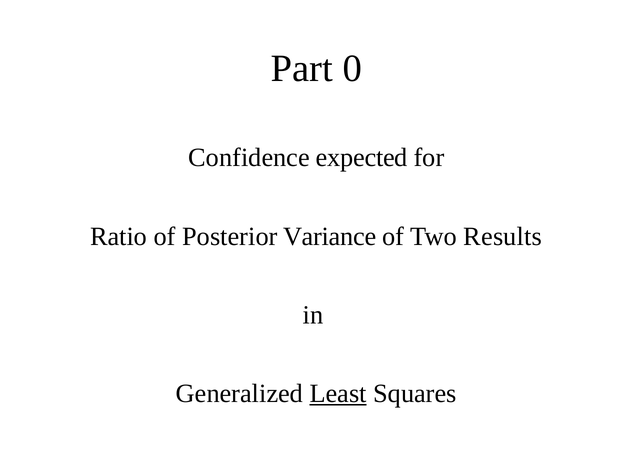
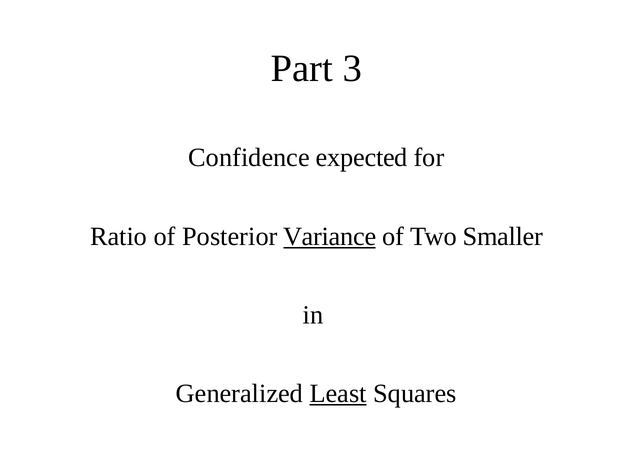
0: 0 -> 3 (352, 69)
Variance underline: none -> present (330, 237)
Results: Results -> Smaller (503, 237)
